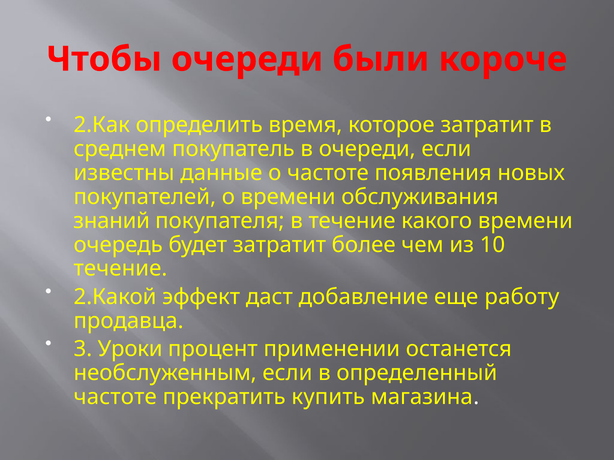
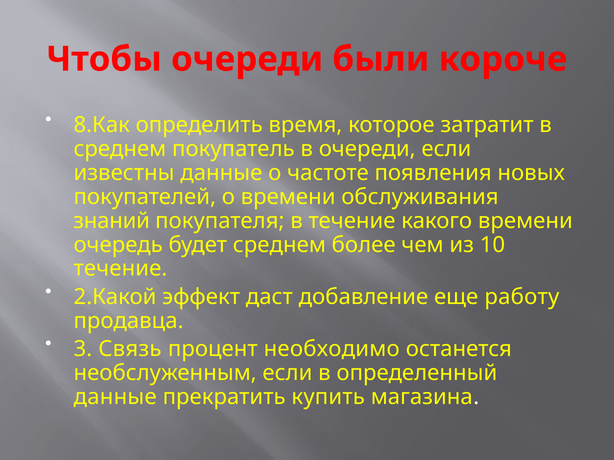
2.Как: 2.Как -> 8.Как (102, 125)
будет затратит: затратит -> среднем (279, 245)
Уроки: Уроки -> Связь (130, 349)
применении: применении -> необходимо (332, 349)
частоте: частоте -> данные (115, 397)
